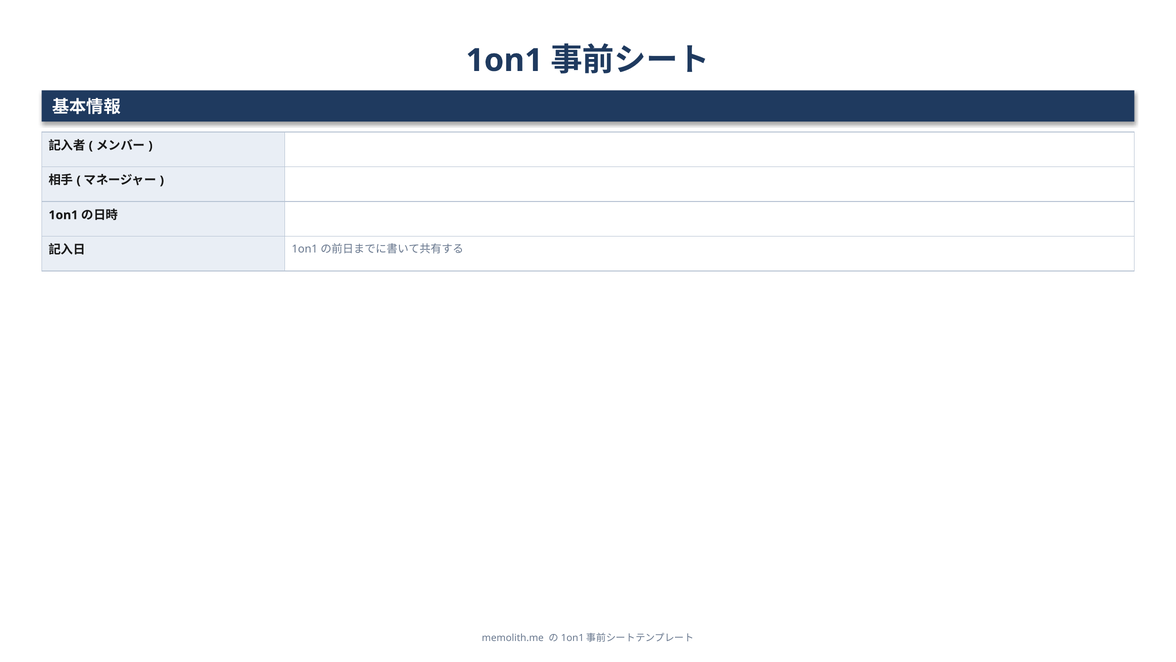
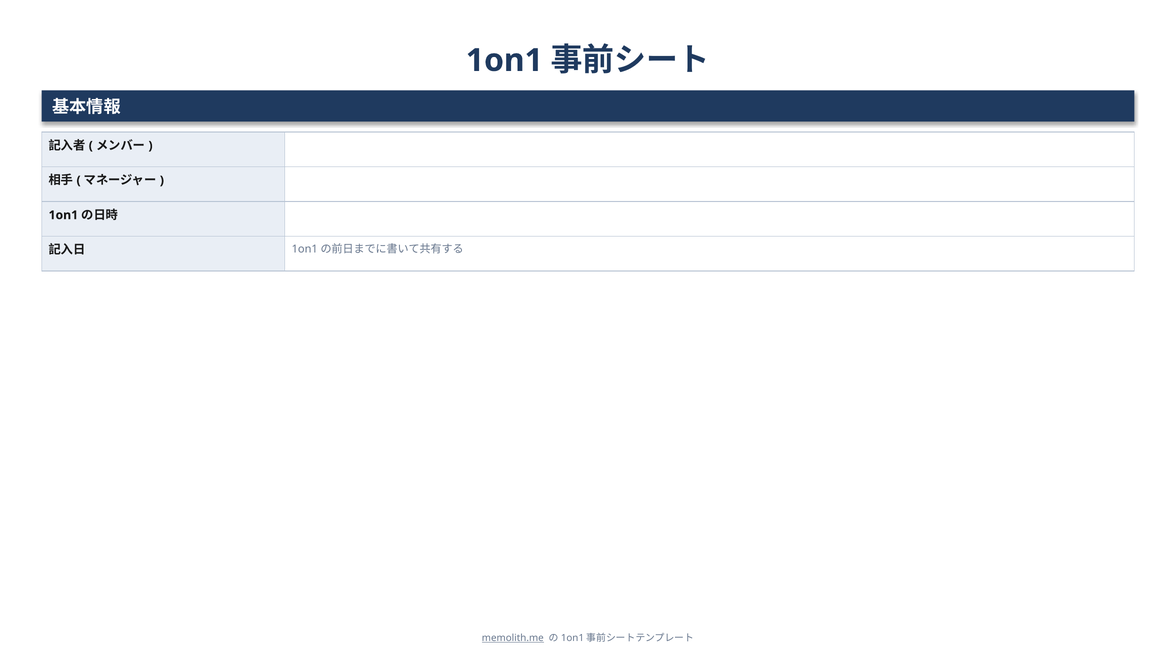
memolith.me underline: none -> present (513, 638)
